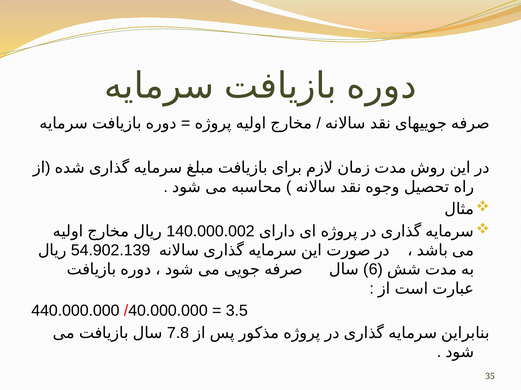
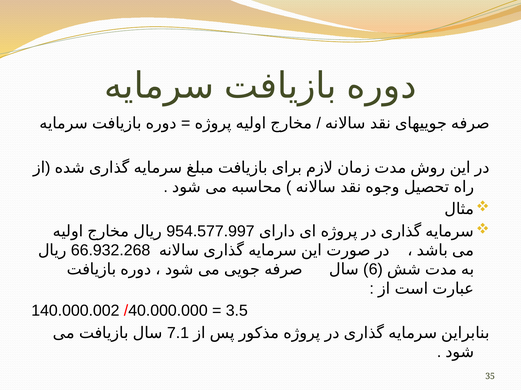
140.000.002: 140.000.002 -> 954.577.997 (210, 232)
54.902.139: 54.902.139 -> 66.932.268 (111, 251)
440.000.000: 440.000.000 -> 140.000.002 (75, 311)
7.8: 7.8 -> 7.1 (178, 334)
